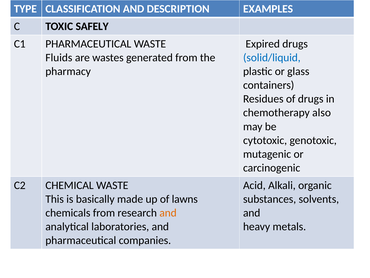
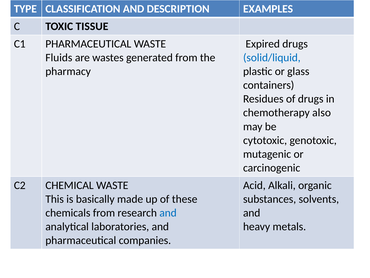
SAFELY: SAFELY -> TISSUE (92, 26)
lawns: lawns -> these (185, 199)
and colour: orange -> blue (168, 213)
